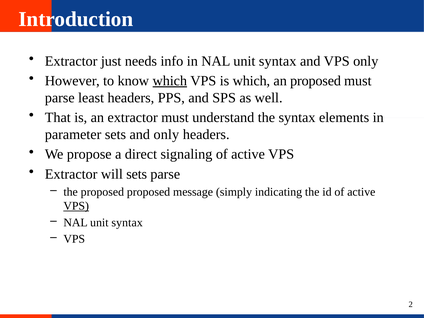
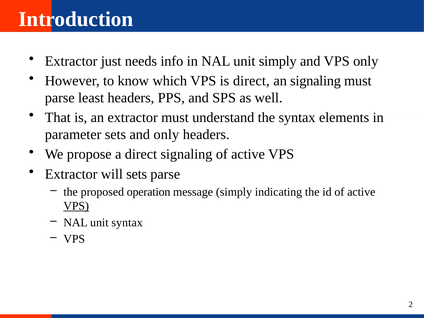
in NAL unit syntax: syntax -> simply (278, 61)
which underline: present -> none (170, 81)
is which: which -> direct (251, 81)
an proposed: proposed -> signaling (316, 81)
proposed proposed: proposed -> operation (149, 192)
